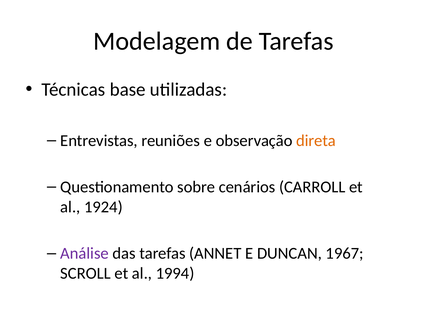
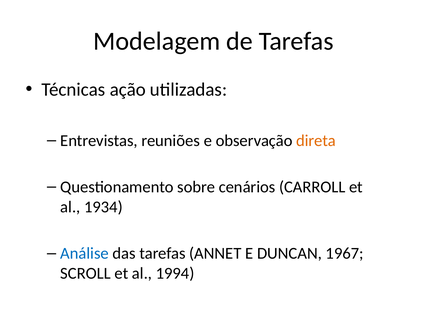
base: base -> ação (128, 90)
1924: 1924 -> 1934 (103, 207)
Análise colour: purple -> blue (85, 254)
